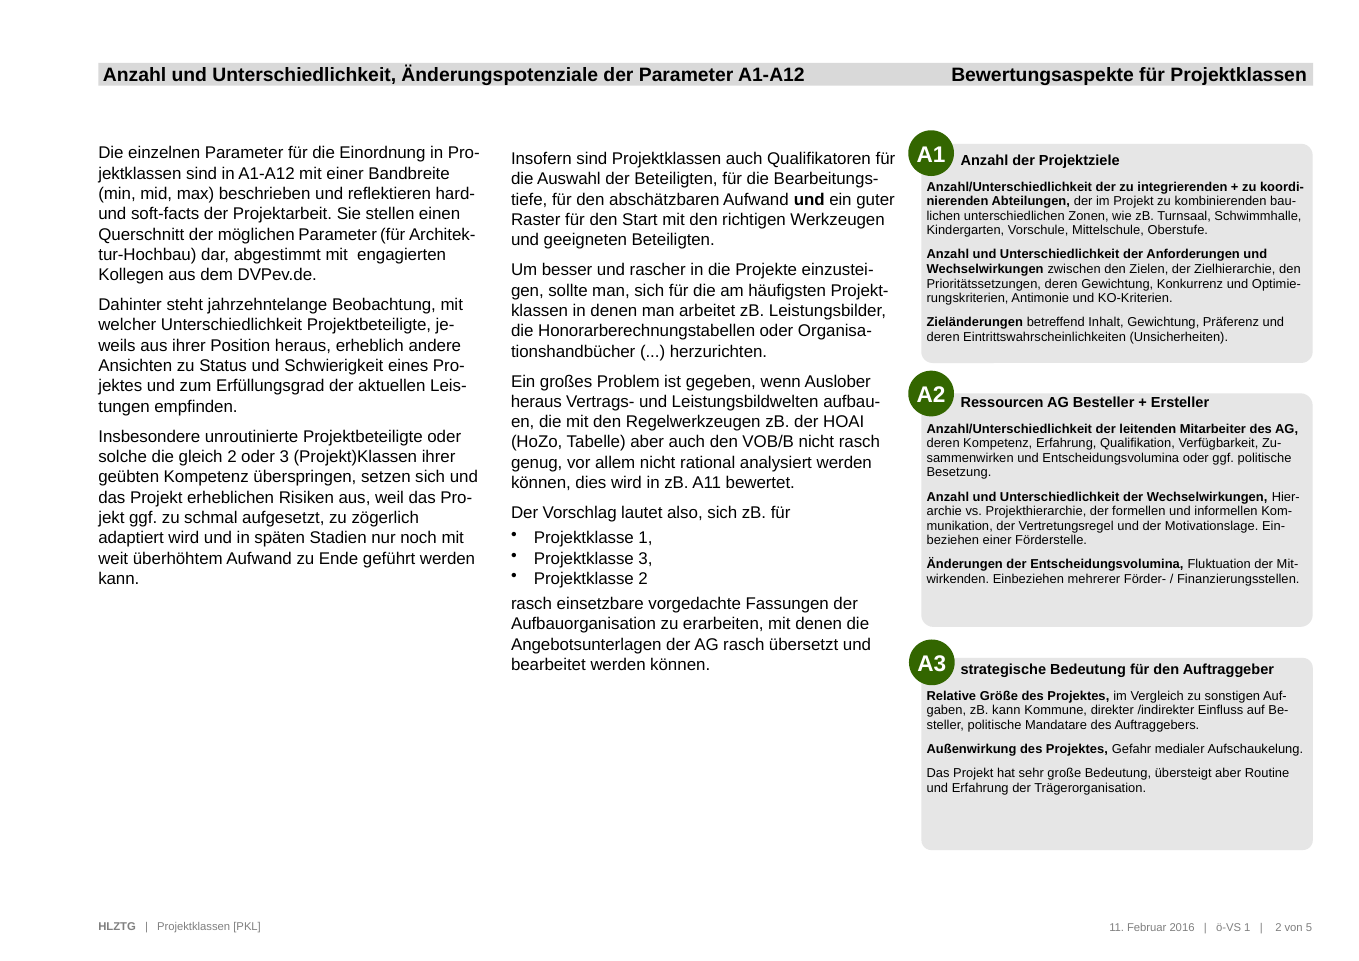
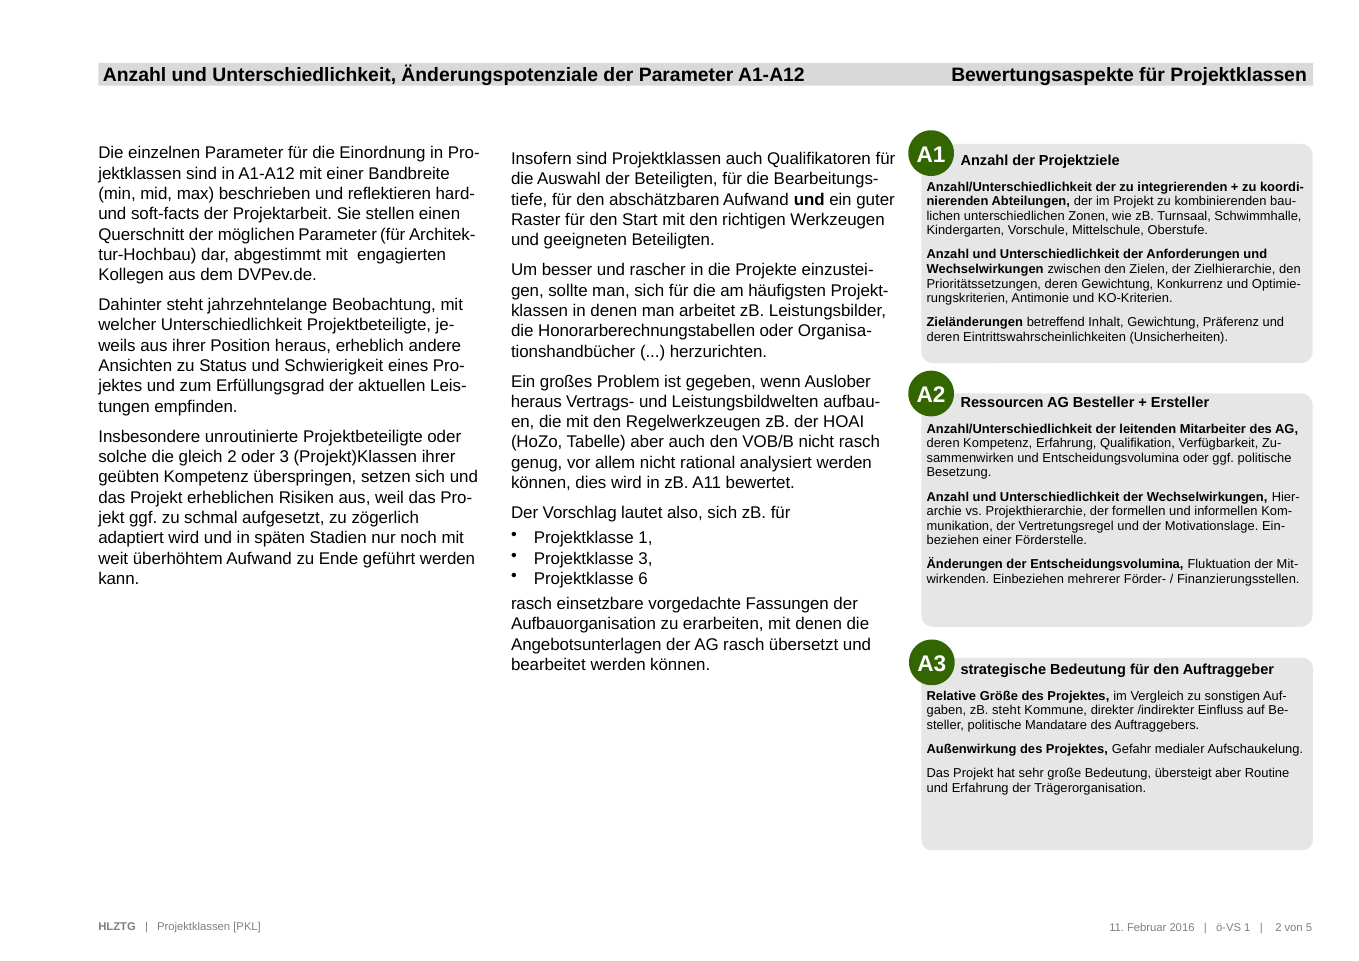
Projektklasse 2: 2 -> 6 (643, 579)
zB kann: kann -> steht (1006, 710)
